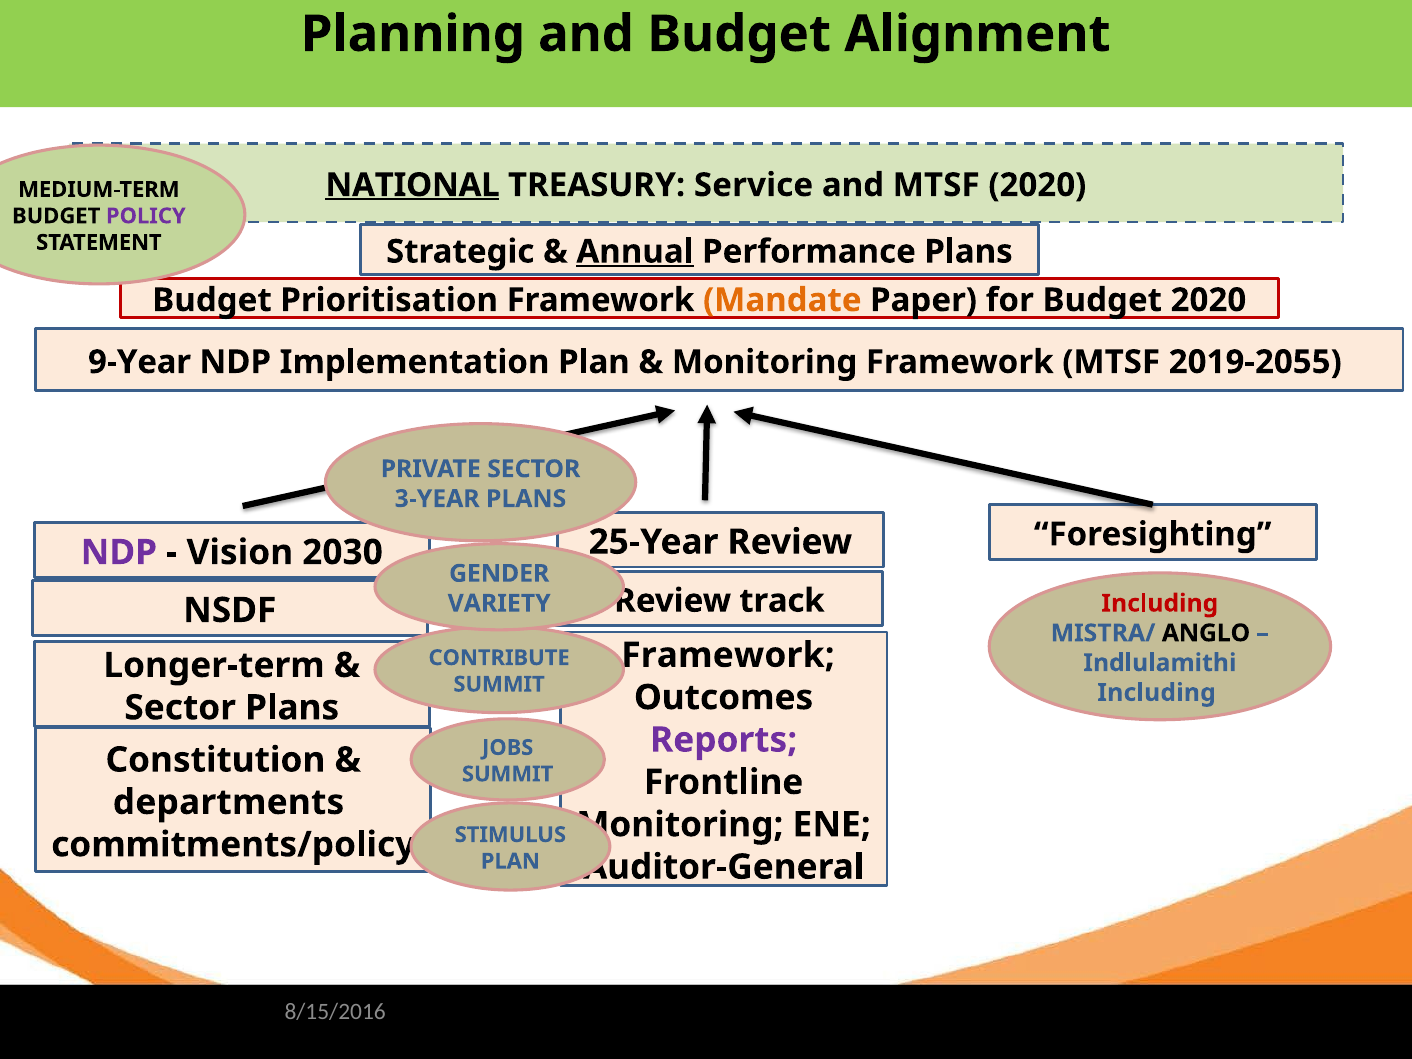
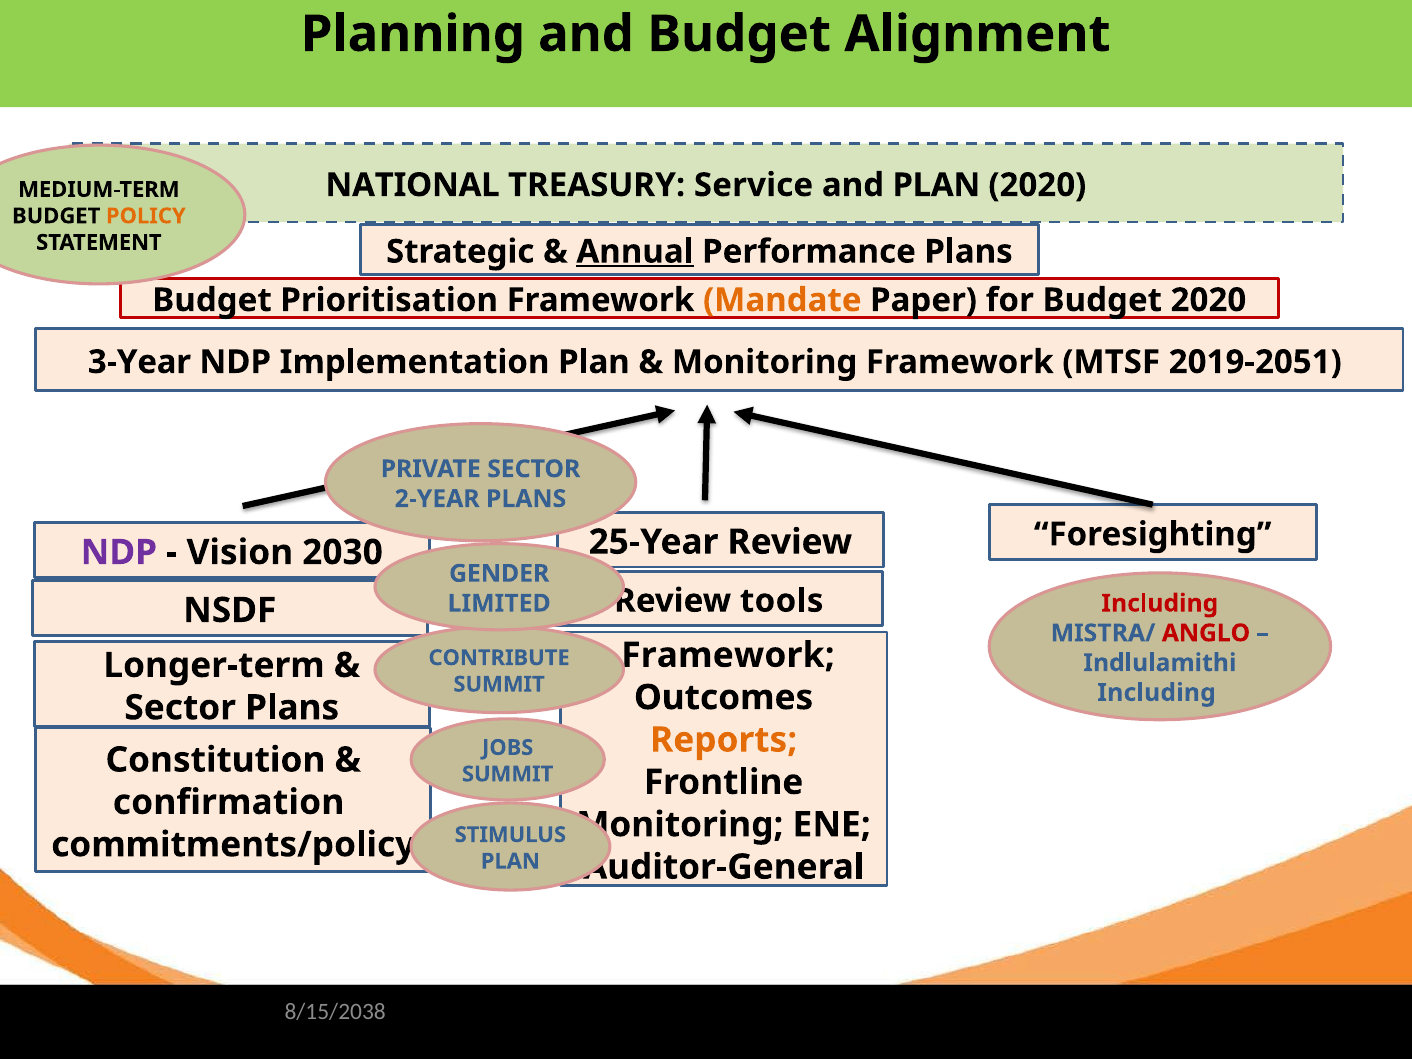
NATIONAL underline: present -> none (413, 185)
and MTSF: MTSF -> PLAN (936, 185)
POLICY colour: purple -> orange (146, 216)
9-Year: 9-Year -> 3-Year (140, 362)
2019-2055: 2019-2055 -> 2019-2051 (1255, 362)
3-YEAR: 3-YEAR -> 2-YEAR (437, 499)
track: track -> tools (782, 601)
VARIETY: VARIETY -> LIMITED (499, 603)
ANGLO colour: black -> red (1206, 633)
Reports colour: purple -> orange (724, 740)
departments: departments -> confirmation (229, 802)
8/15/2016: 8/15/2016 -> 8/15/2038 (335, 1011)
